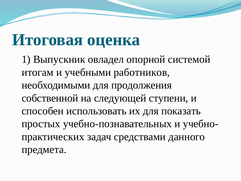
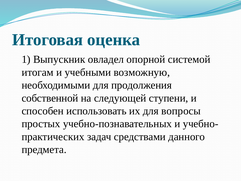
работников: работников -> возможную (142, 72)
показать: показать -> вопросы (181, 111)
